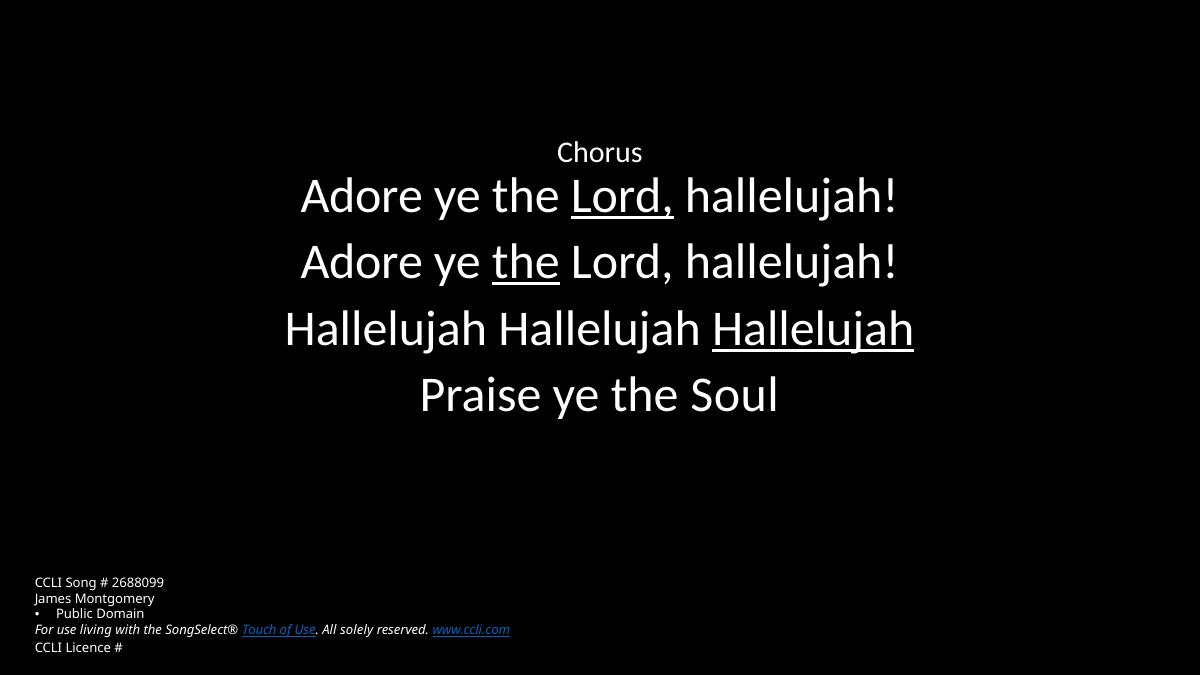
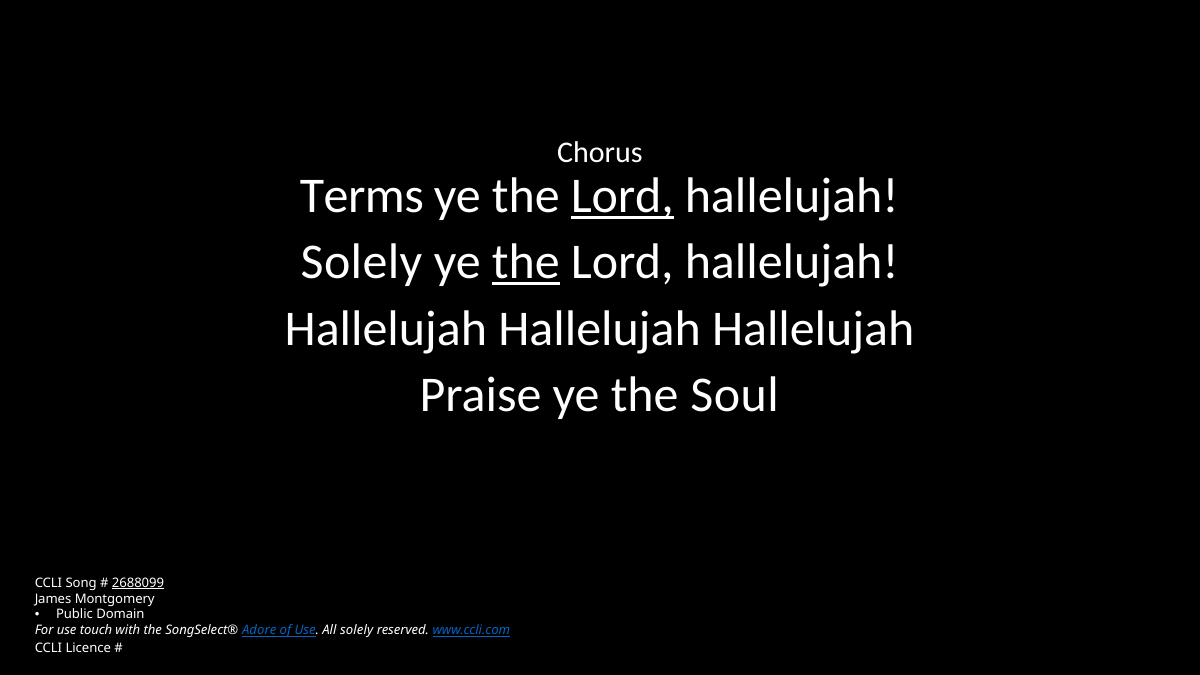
Adore: Adore -> Terms (362, 196)
Adore: Adore -> Solely (361, 262)
Hallelujah underline: present -> none (813, 329)
2688099 underline: none -> present (138, 583)
living: living -> touch (96, 630)
Touch: Touch -> Adore (259, 630)
